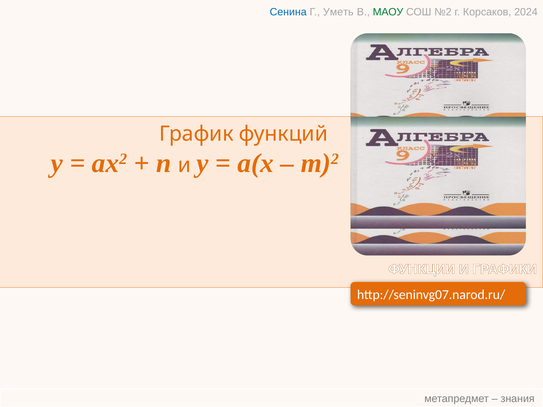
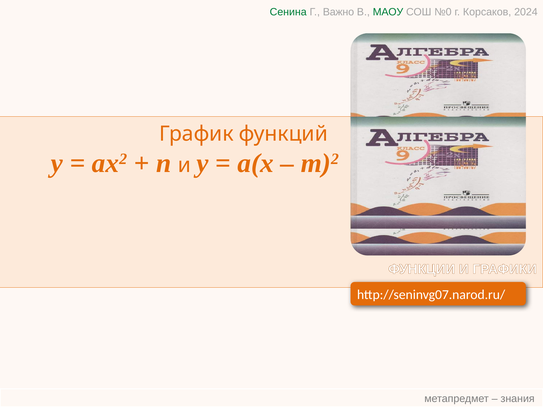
Сенина colour: blue -> green (288, 12)
Уметь: Уметь -> Важно (338, 12)
№2: №2 -> №0 (443, 12)
